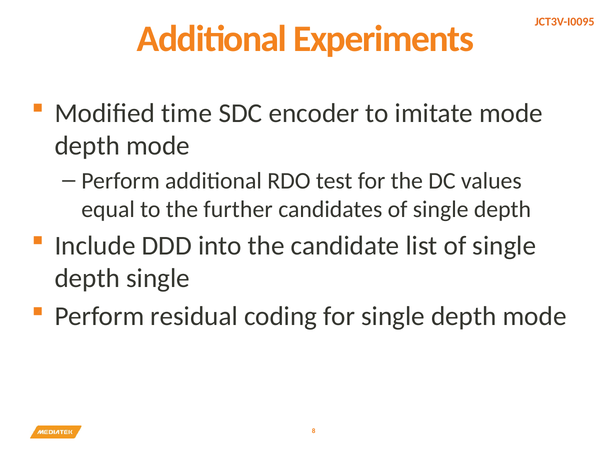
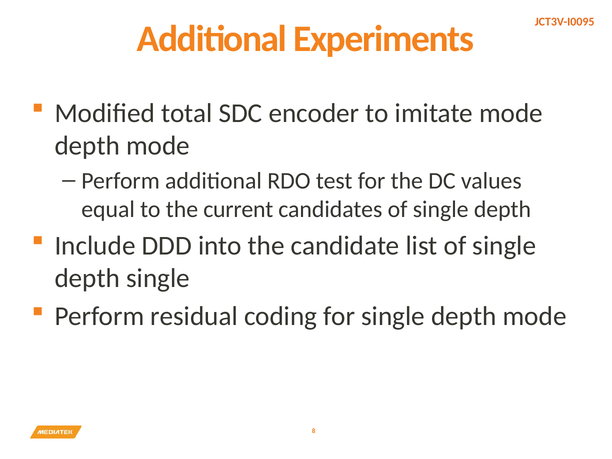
time: time -> total (187, 113)
further: further -> current (238, 209)
